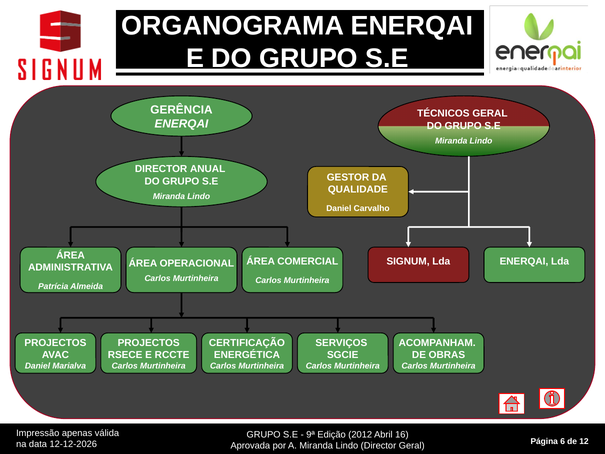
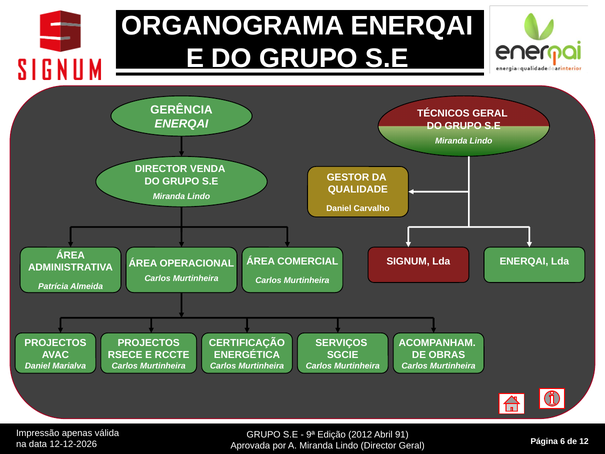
ANUAL: ANUAL -> VENDA (208, 169)
16: 16 -> 91 (402, 434)
